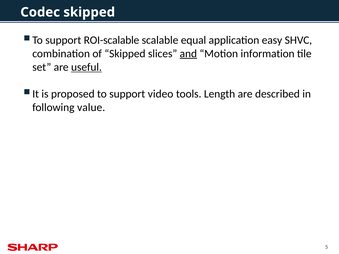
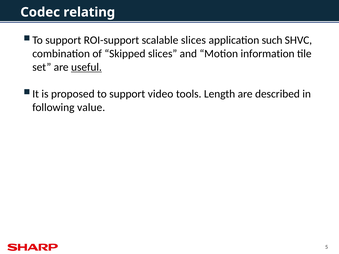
Codec skipped: skipped -> relating (89, 12)
ROI-scalable: ROI-scalable -> ROI-support (111, 40)
scalable equal: equal -> slices (193, 40)
easy: easy -> such (272, 40)
and underline: present -> none (188, 54)
